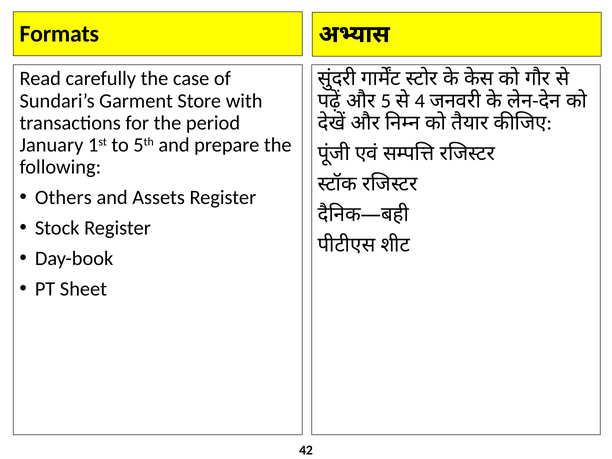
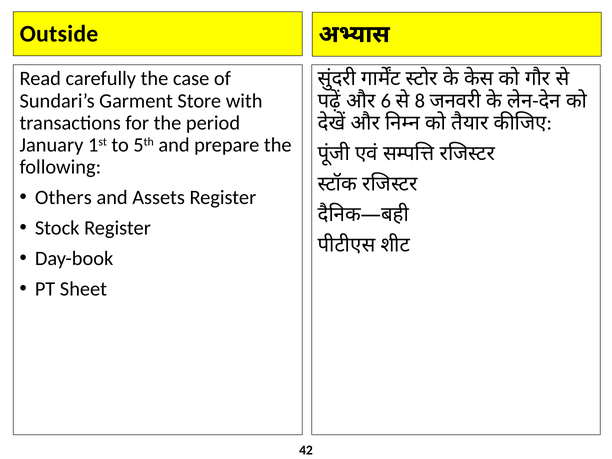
Formats: Formats -> Outside (59, 34)
5: 5 -> 6 (386, 101)
4: 4 -> 8 (420, 101)
